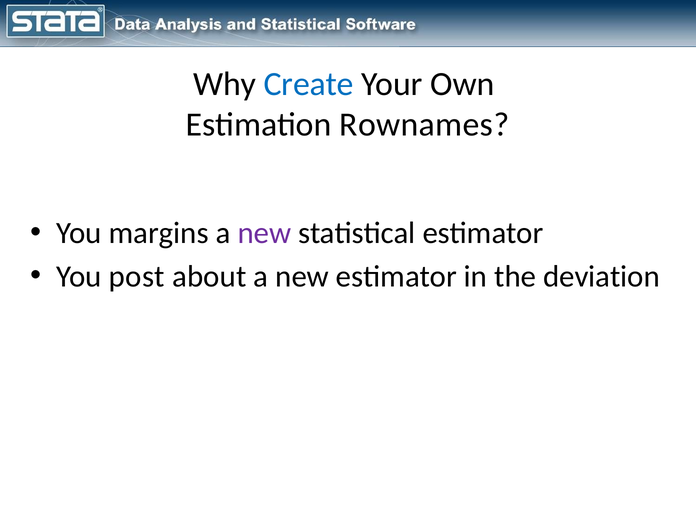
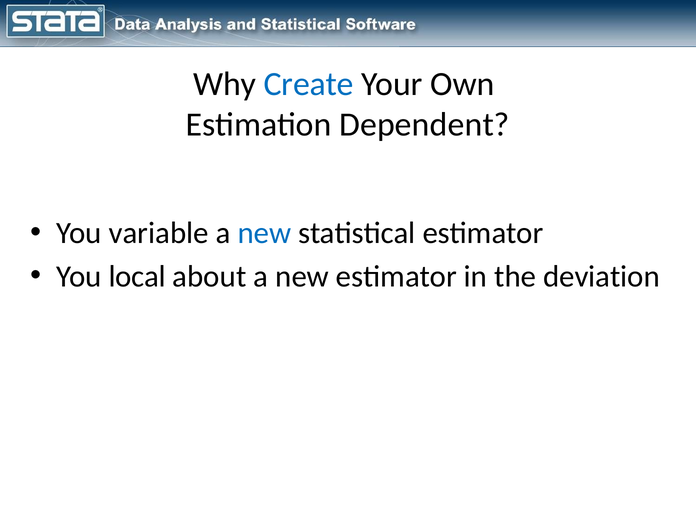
Rownames: Rownames -> Dependent (424, 125)
margins: margins -> variable (159, 233)
new colour: purple -> blue (264, 233)
post: post -> local (137, 276)
